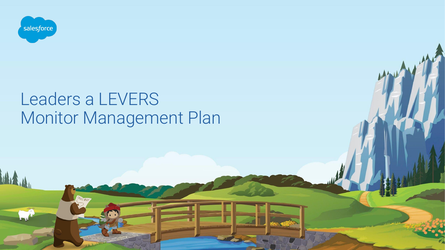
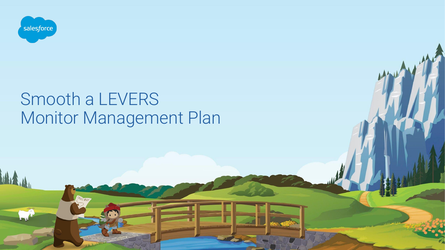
Leaders: Leaders -> Smooth (51, 99)
